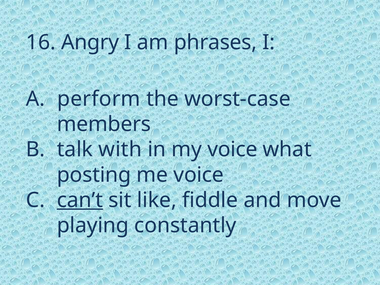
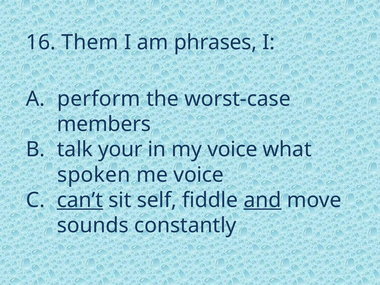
Angry: Angry -> Them (90, 42)
with: with -> your (120, 149)
posting: posting -> spoken (94, 175)
like: like -> self (157, 200)
and underline: none -> present (262, 200)
playing: playing -> sounds (93, 225)
